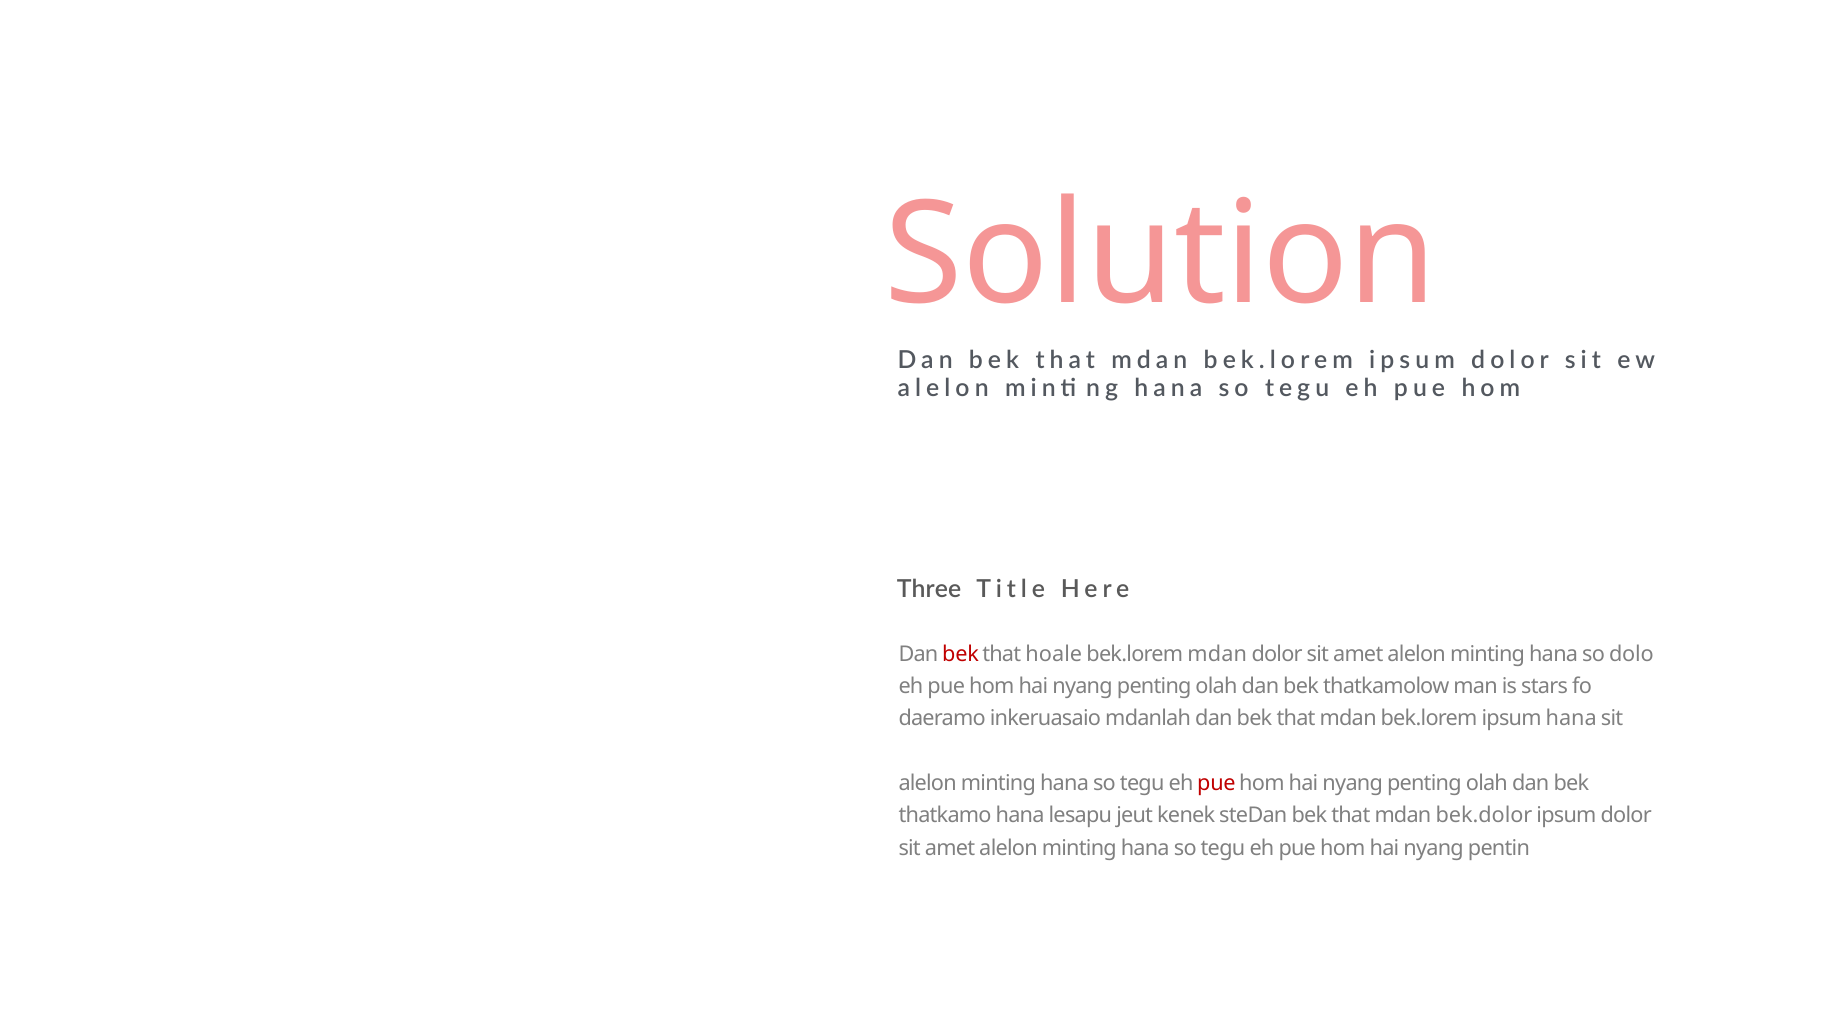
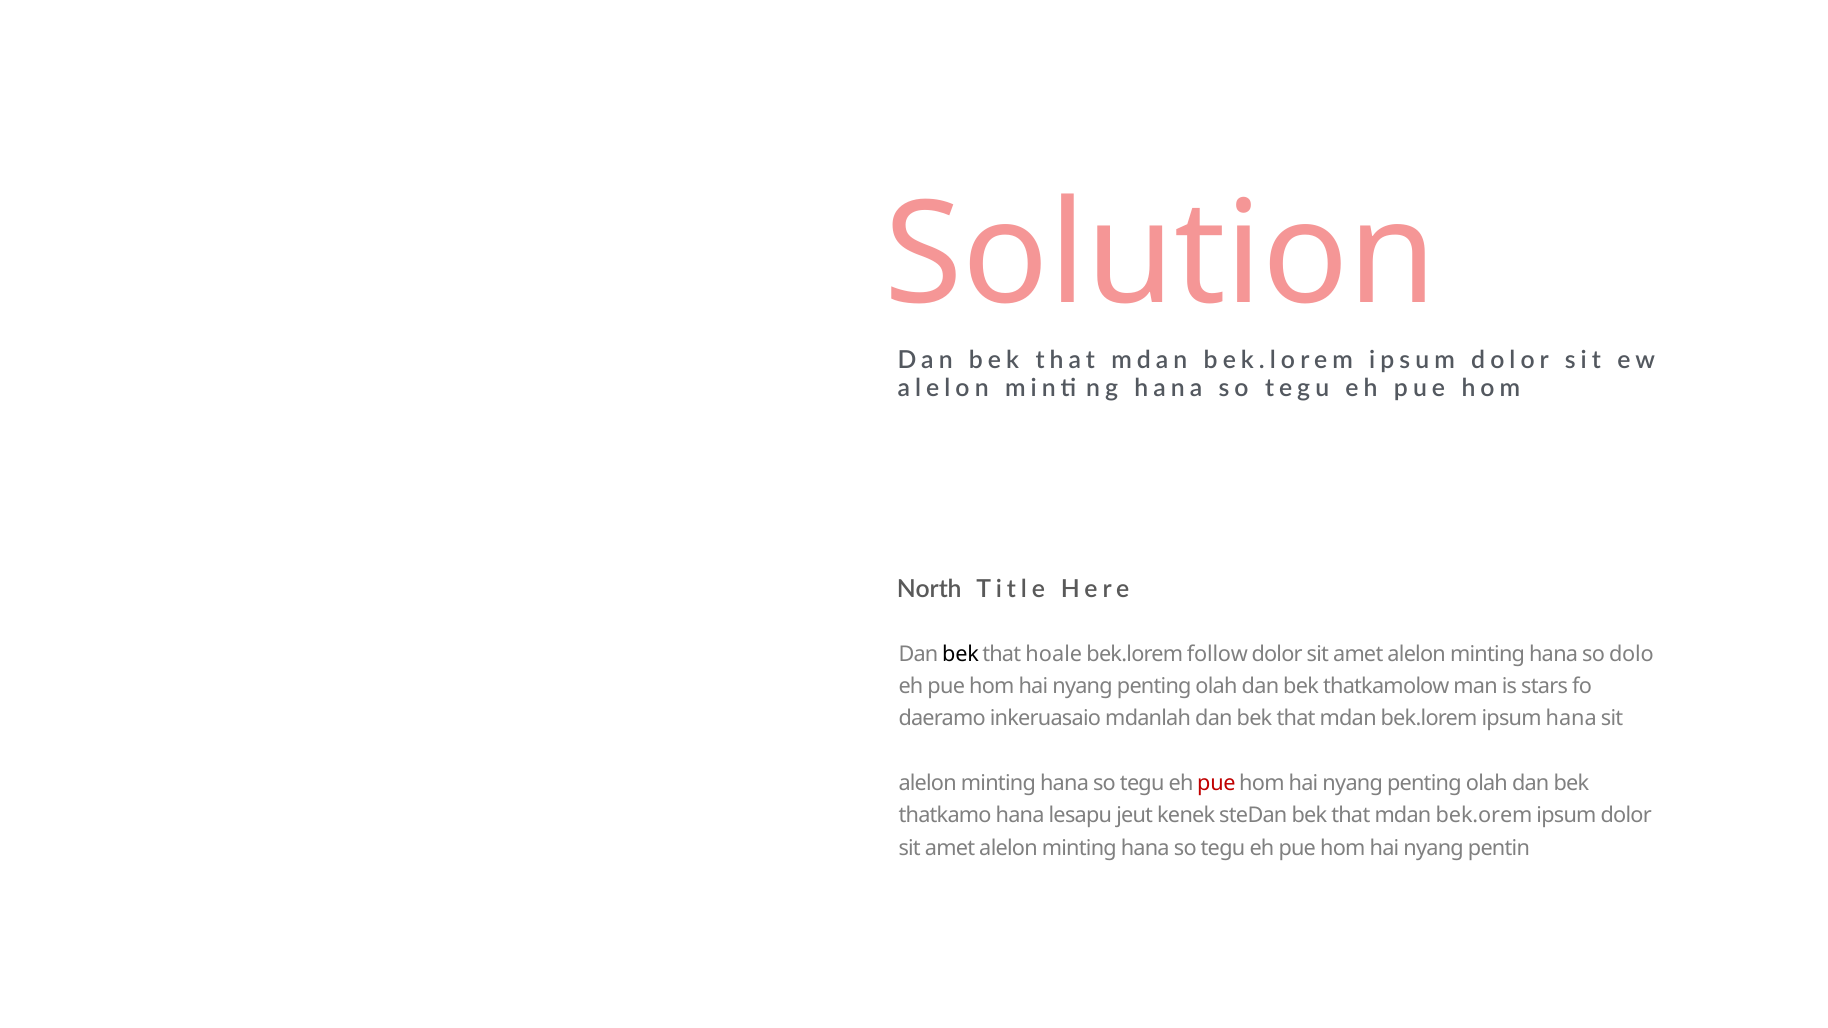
Three: Three -> North (929, 589)
bek colour: red -> black (960, 654)
bek.lorem mdan: mdan -> follow (1217, 654)
bek.dolor: bek.dolor -> bek.orem (1484, 816)
